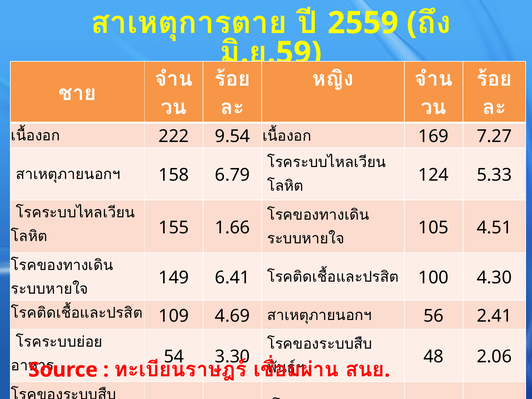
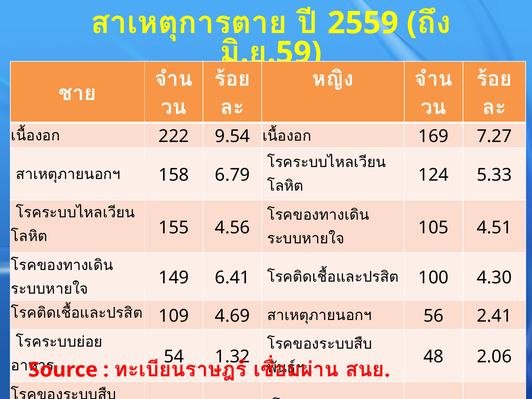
1.66: 1.66 -> 4.56 (232, 228)
3.30: 3.30 -> 1.32 (232, 357)
